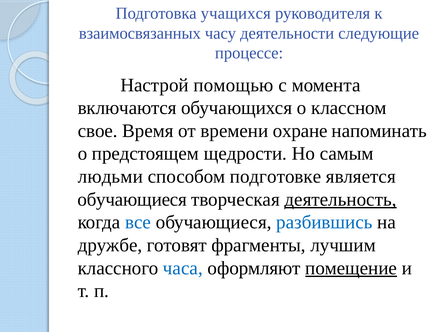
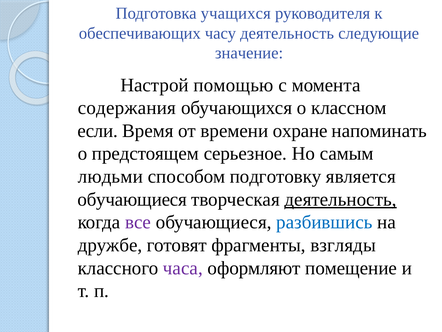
взаимосвязанных: взаимосвязанных -> обеспечивающих (140, 33)
часу деятельности: деятельности -> деятельность (287, 33)
процессе: процессе -> значение (249, 53)
включаются: включаются -> содержания (127, 108)
свое: свое -> если (98, 131)
щедрости: щедрости -> серьезное (245, 153)
подготовке: подготовке -> подготовку (276, 176)
все colour: blue -> purple (138, 222)
лучшим: лучшим -> взгляды (343, 245)
часа colour: blue -> purple (183, 268)
помещение underline: present -> none (351, 268)
